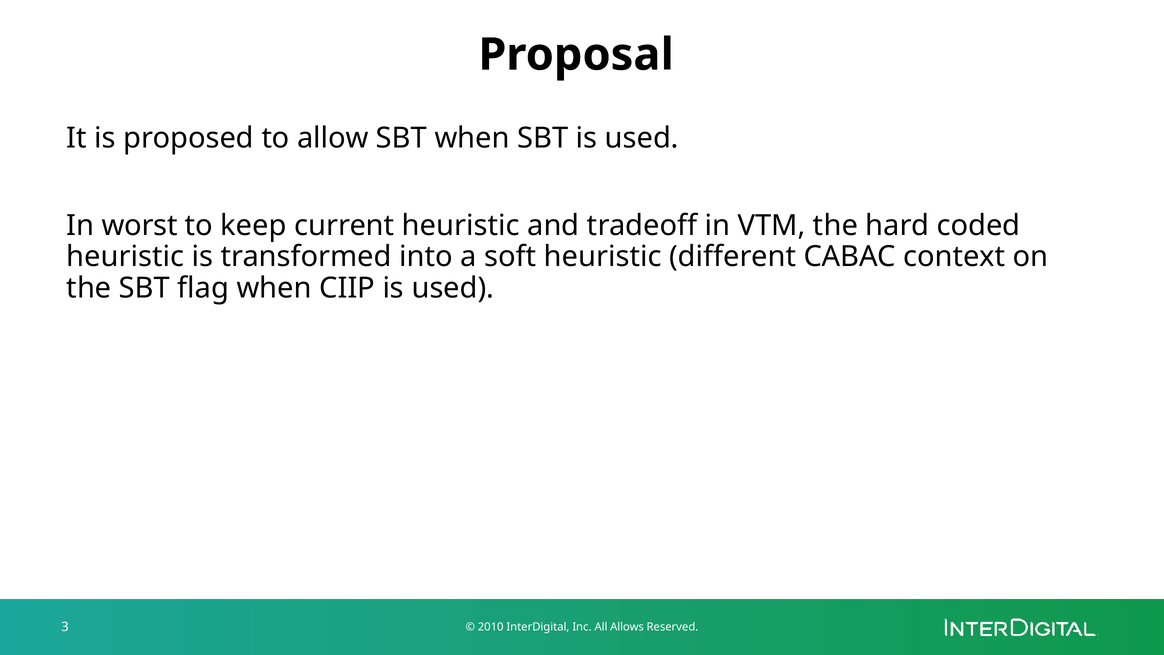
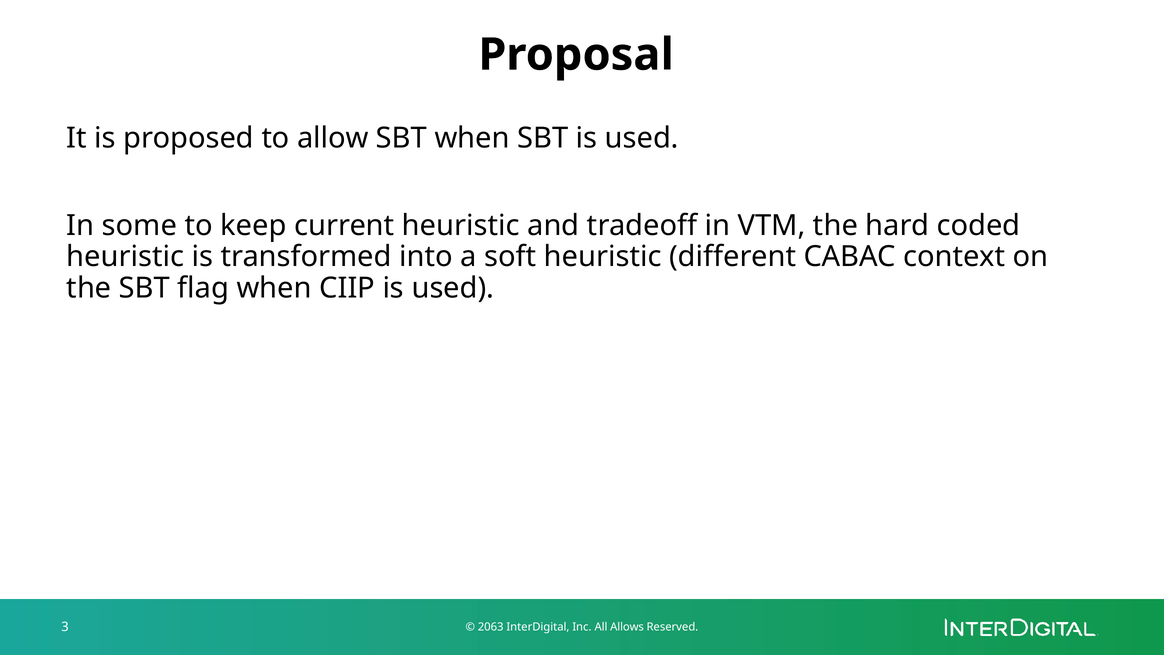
worst: worst -> some (139, 225)
2010: 2010 -> 2063 (491, 627)
